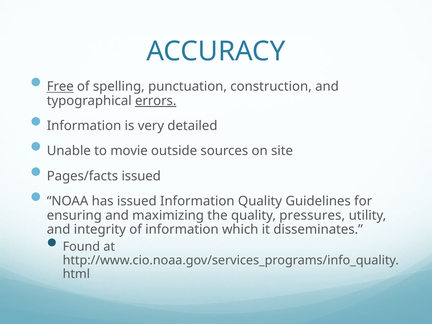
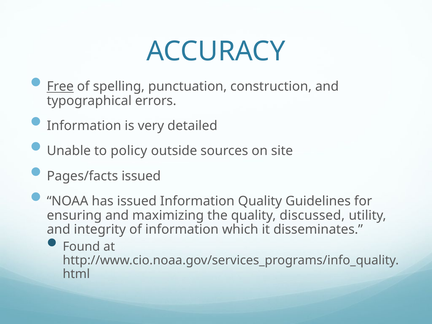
errors underline: present -> none (156, 101)
movie: movie -> policy (129, 151)
pressures: pressures -> discussed (312, 215)
